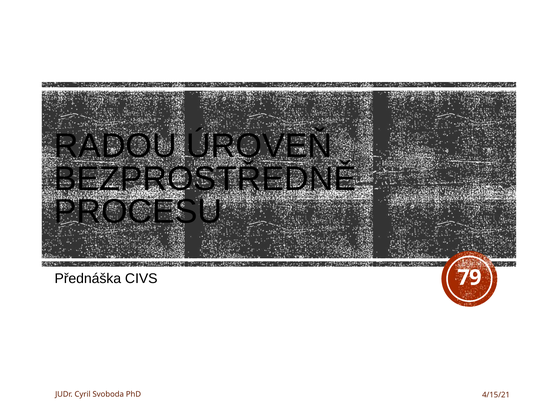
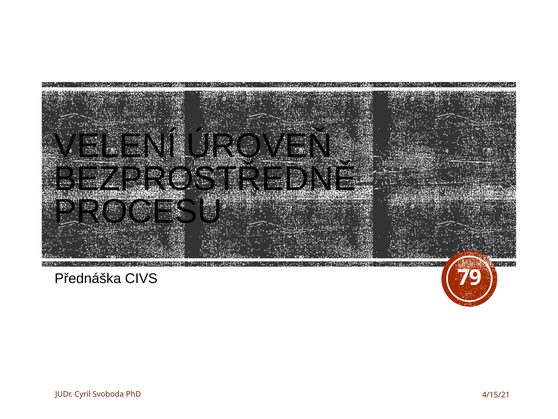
RADOU: RADOU -> VELENÍ (115, 146)
